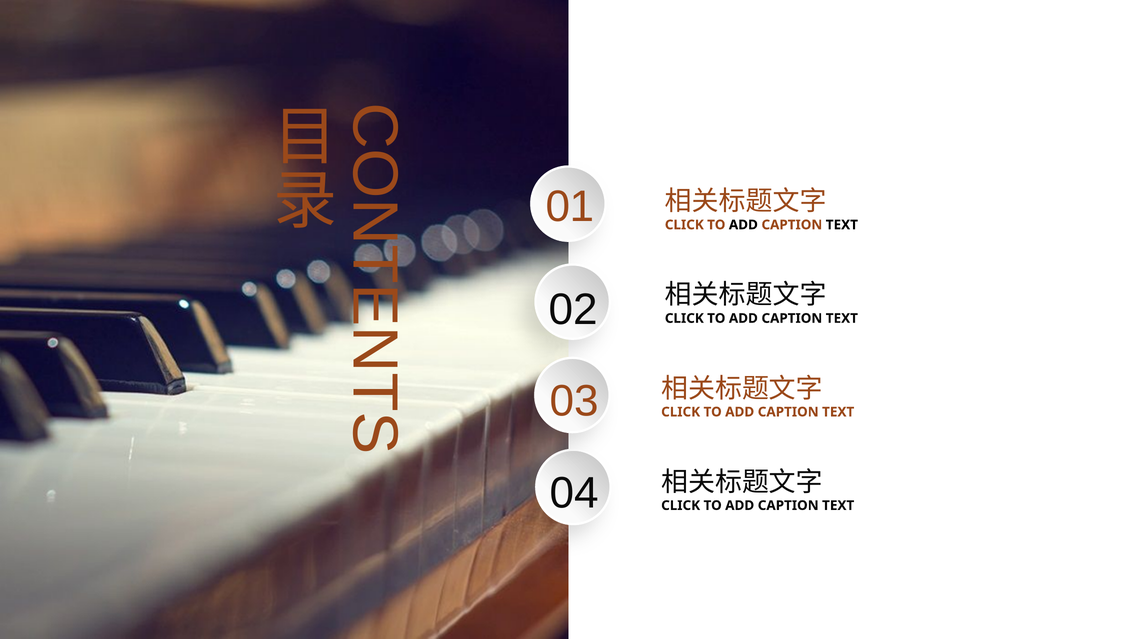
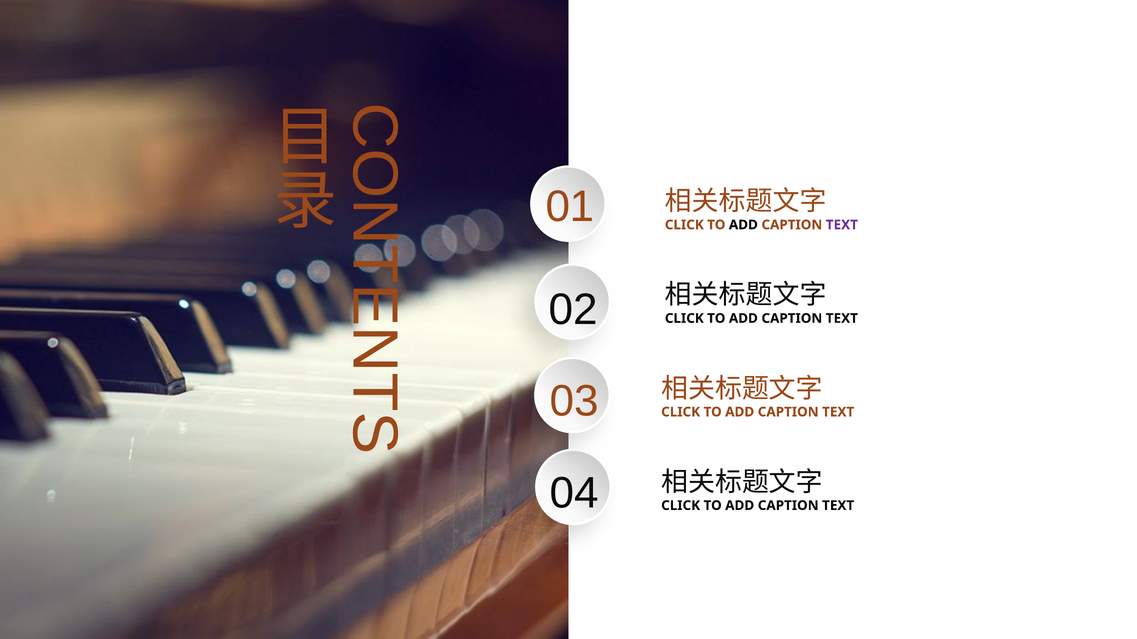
TEXT colour: black -> purple (842, 225)
